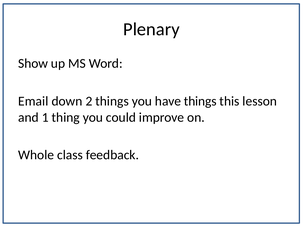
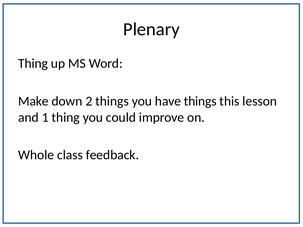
Show: Show -> Thing (33, 64)
Email: Email -> Make (33, 101)
